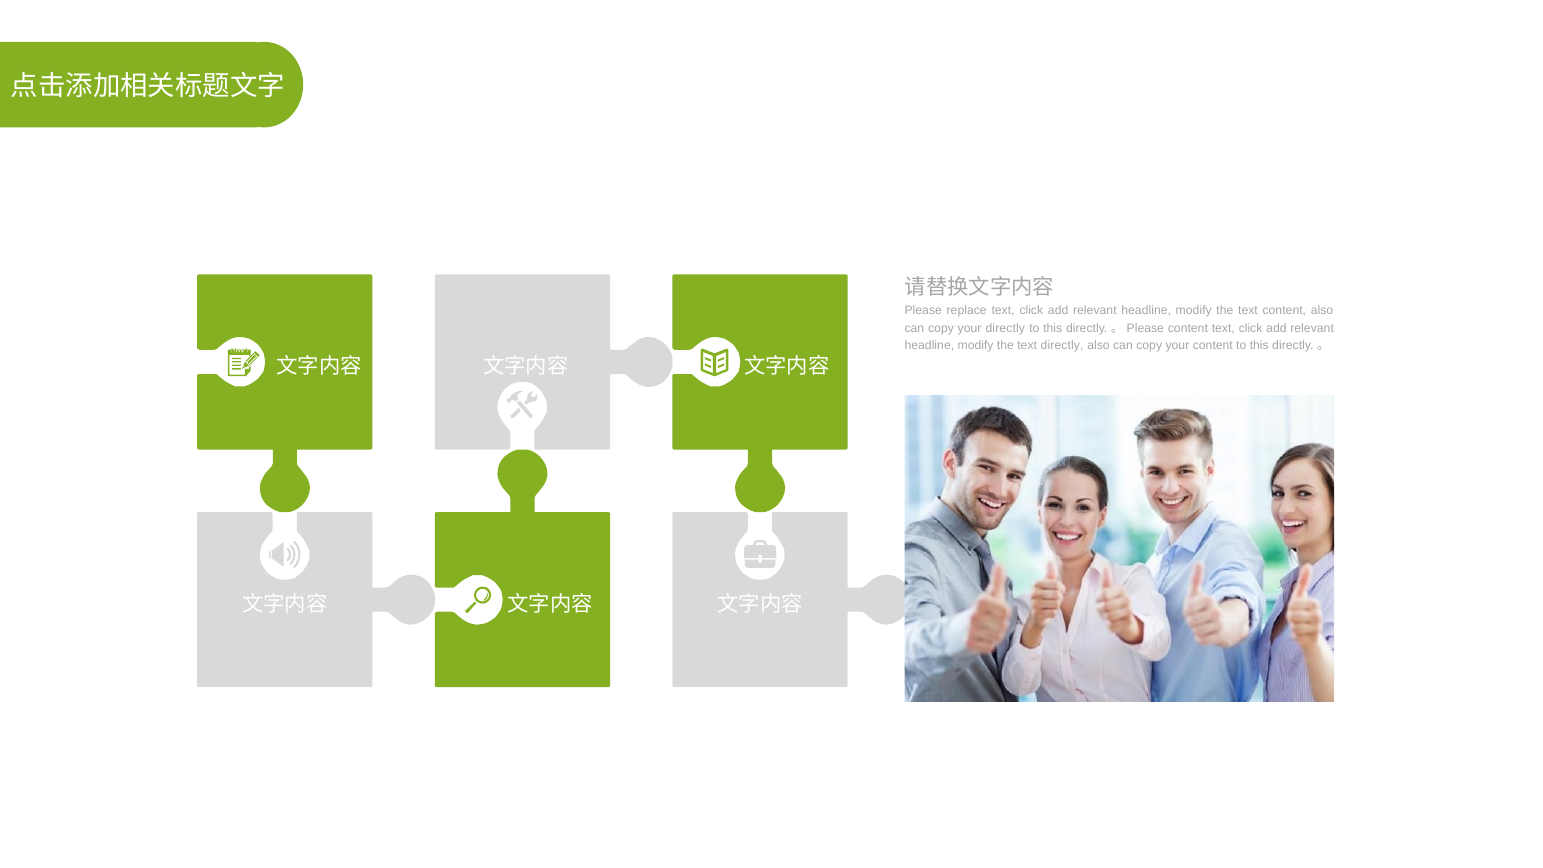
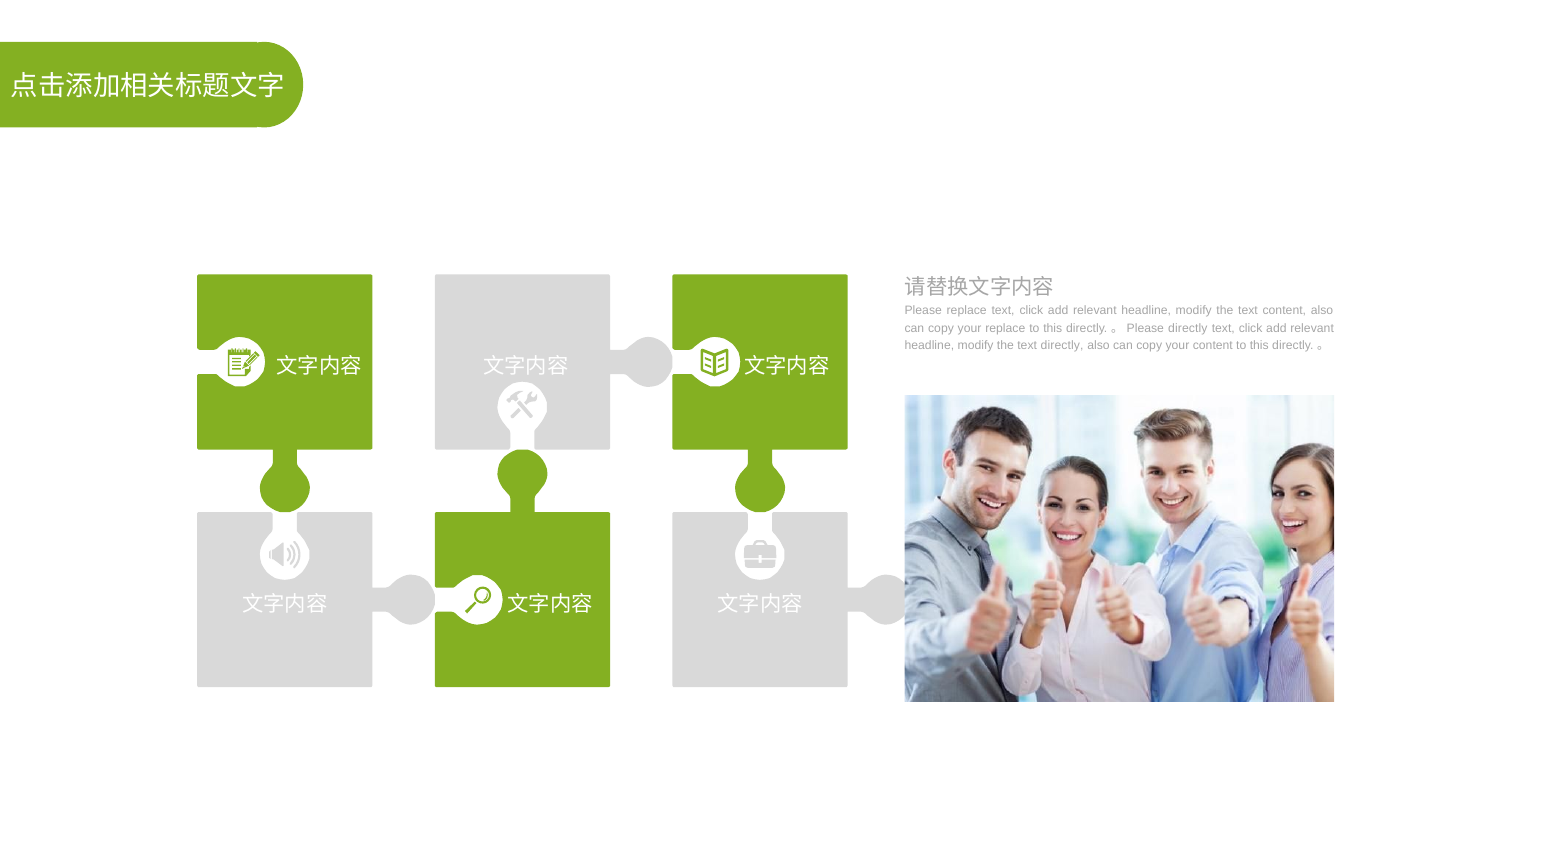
your directly: directly -> replace (1005, 328)
Please content: content -> directly (1188, 328)
